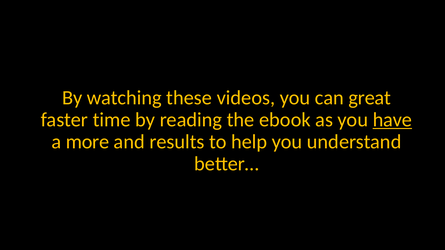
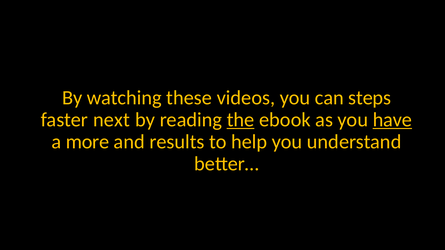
great: great -> steps (370, 98)
time: time -> next (112, 120)
the underline: none -> present (241, 120)
